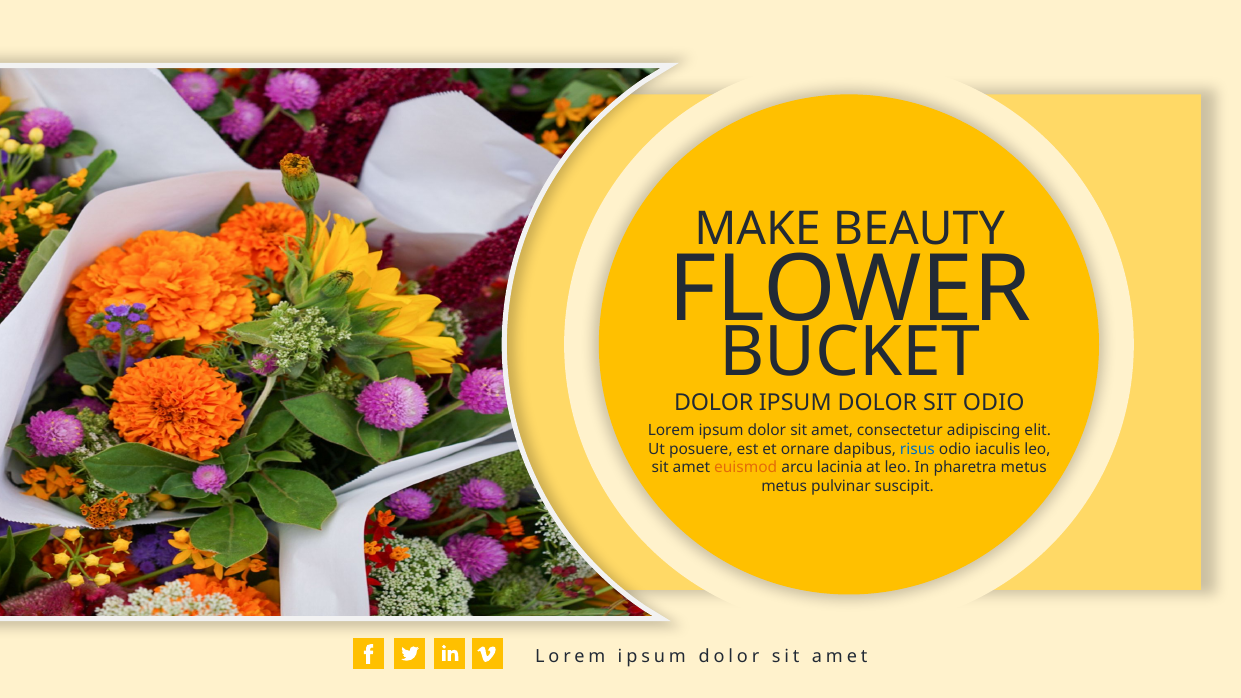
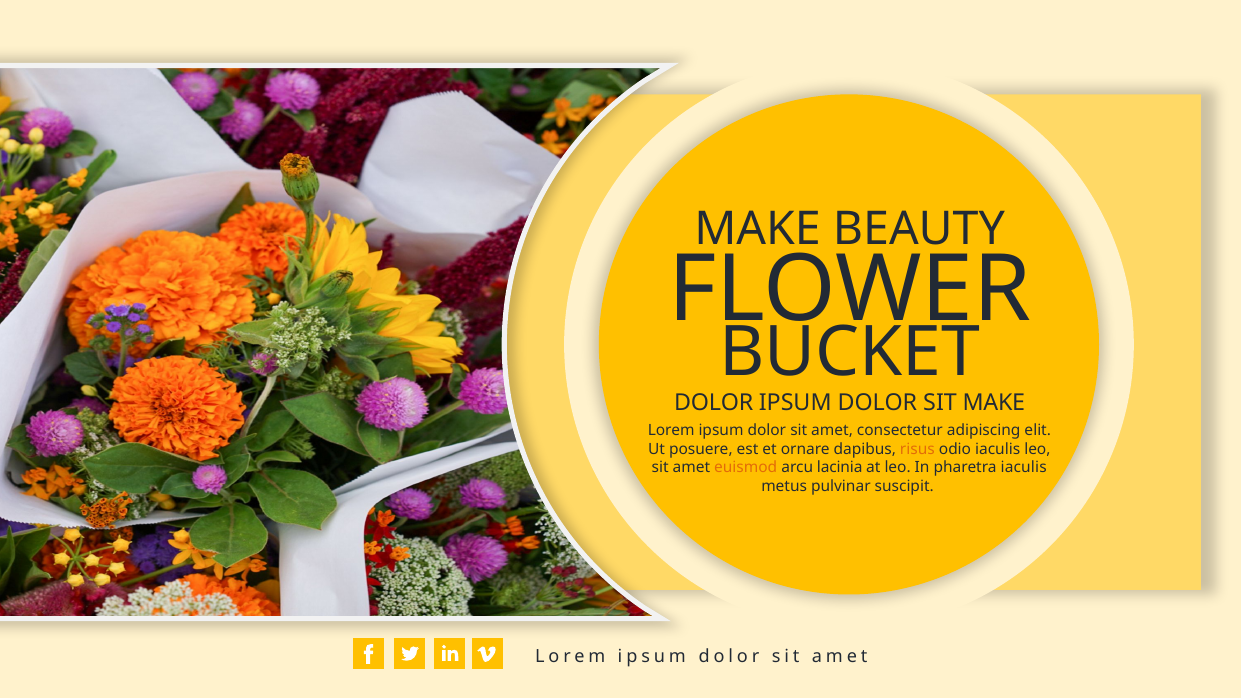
SIT ODIO: ODIO -> MAKE (994, 402)
risus colour: blue -> orange (917, 449)
pharetra metus: metus -> iaculis (1024, 468)
